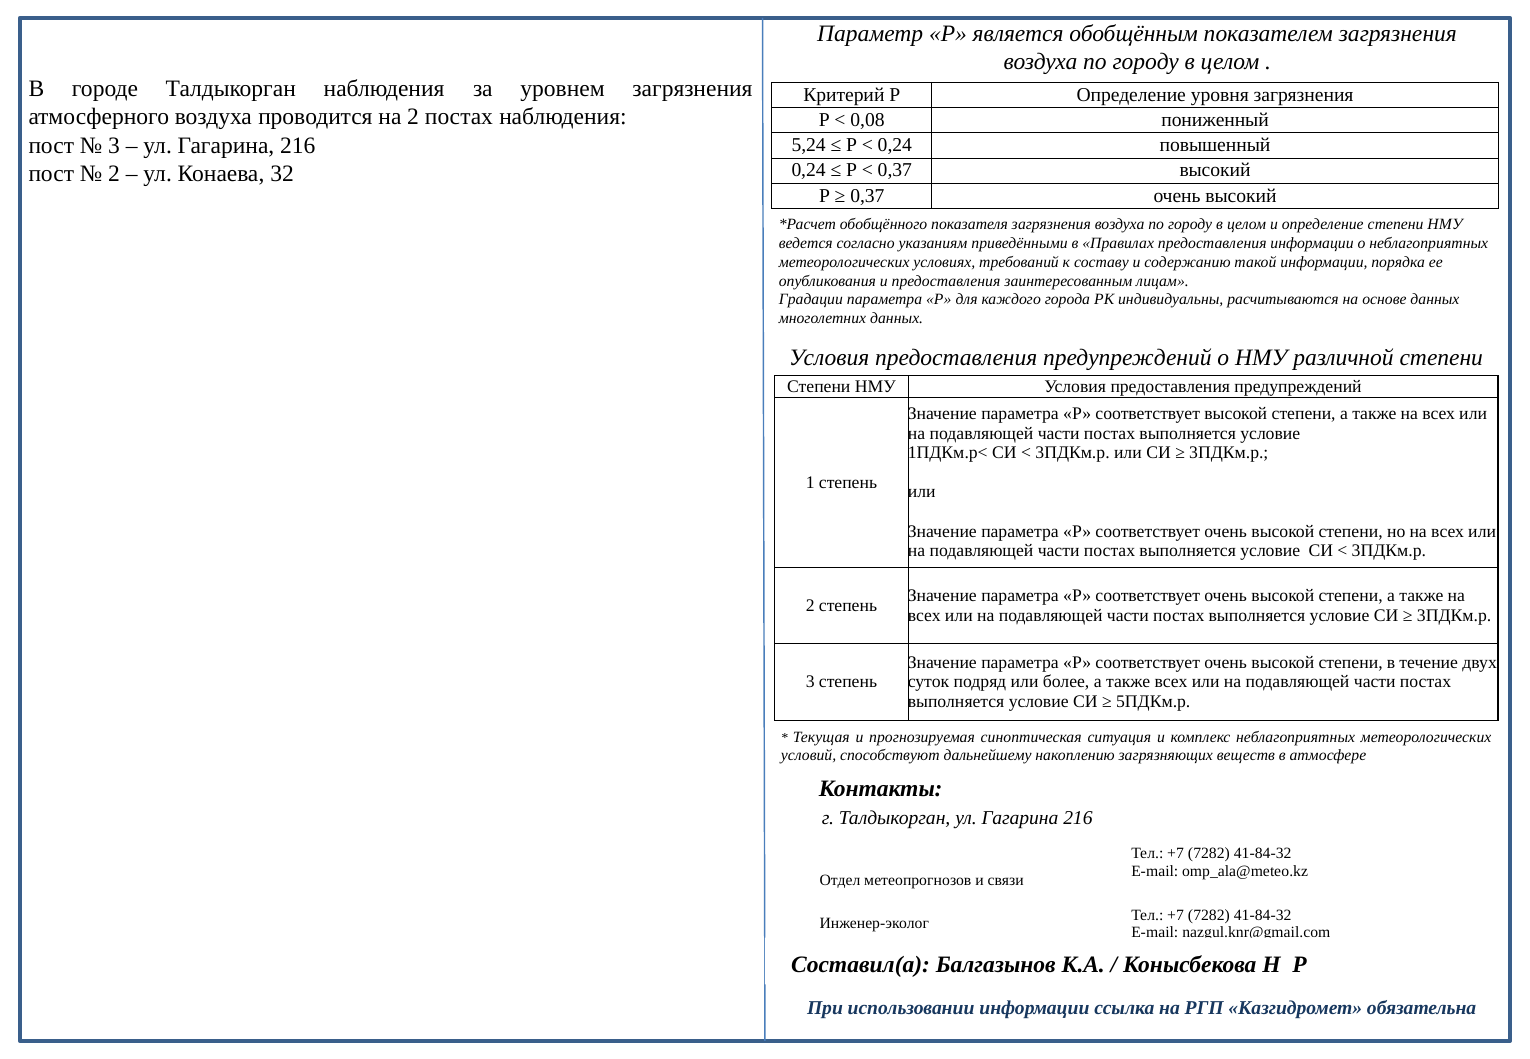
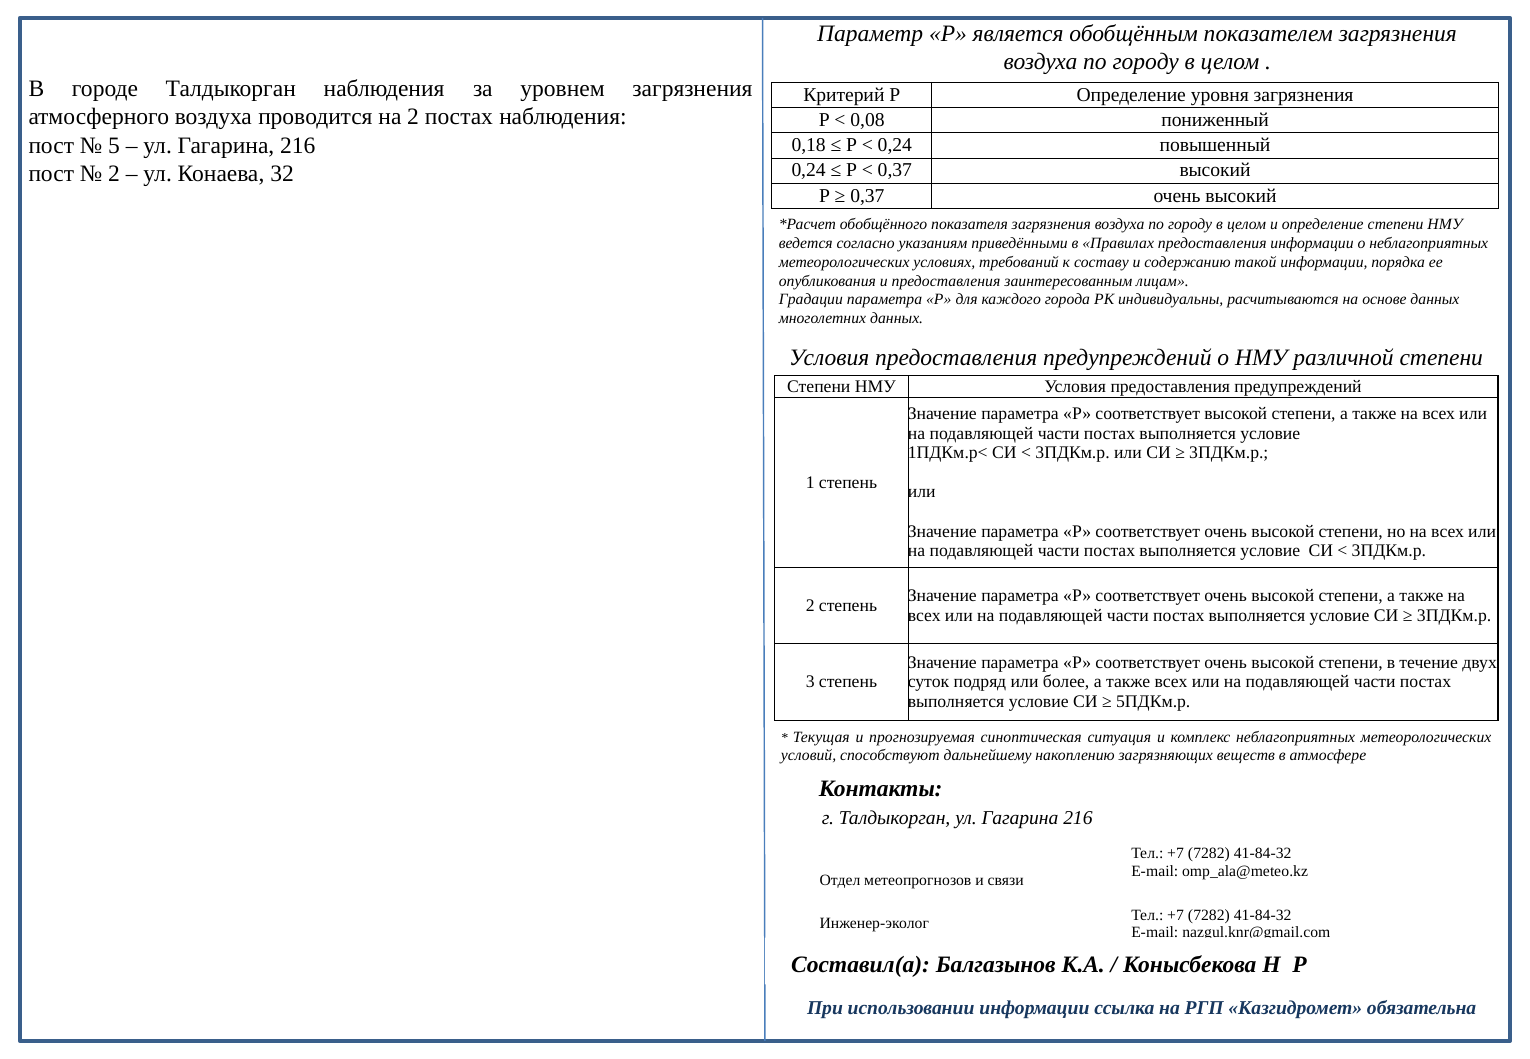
3: 3 -> 5 (114, 145)
5,24: 5,24 -> 0,18 (809, 145)
